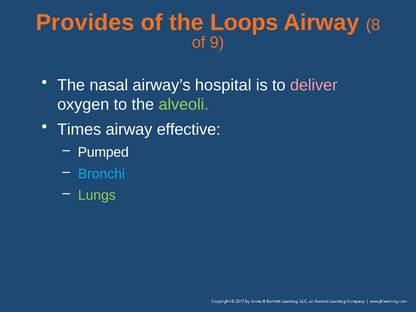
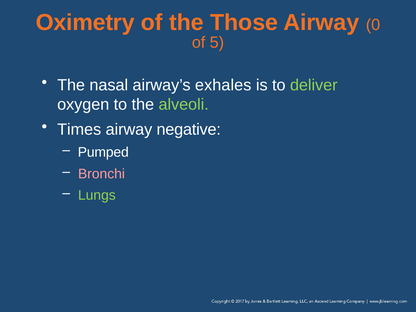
Provides: Provides -> Oximetry (85, 22)
Loops: Loops -> Those (244, 22)
8: 8 -> 0 (373, 25)
9: 9 -> 5 (217, 43)
hospital: hospital -> exhales (223, 85)
deliver colour: pink -> light green (314, 85)
effective: effective -> negative (189, 130)
Bronchi colour: light blue -> pink (101, 174)
